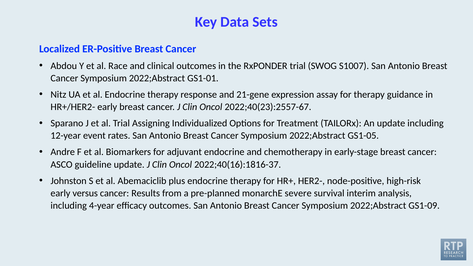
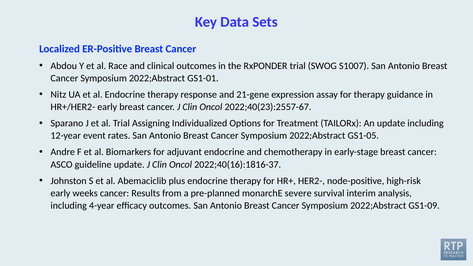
versus: versus -> weeks (85, 193)
